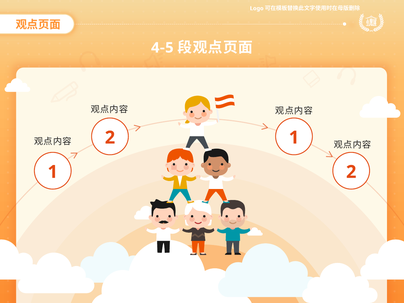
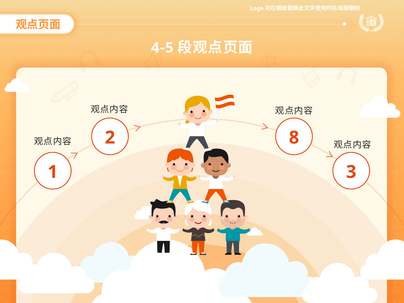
2 1: 1 -> 8 (294, 138)
1 2: 2 -> 3 (351, 172)
